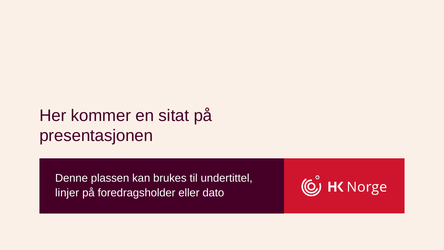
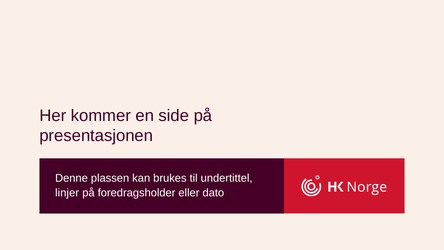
en sitat: sitat -> side (174, 115)
